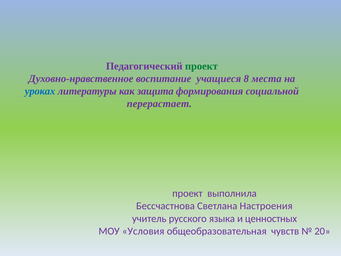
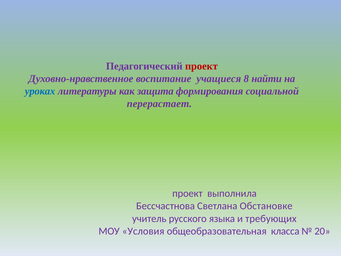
проект colour: green -> red (201, 66)
места: места -> найти (267, 79)
Настроения: Настроения -> Обстановке (266, 206)
ценностных: ценностных -> требующих (271, 218)
чувств: чувств -> класса (285, 231)
